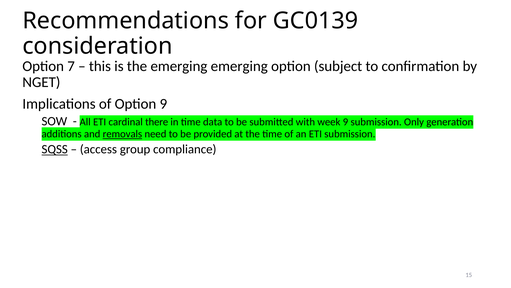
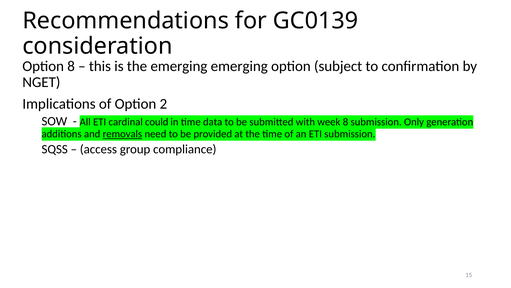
Option 7: 7 -> 8 (71, 66)
Option 9: 9 -> 2 (163, 104)
there: there -> could (157, 122)
week 9: 9 -> 8 (345, 122)
SQSS underline: present -> none (55, 149)
